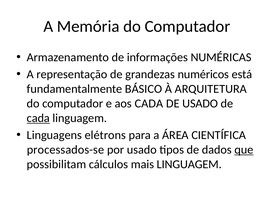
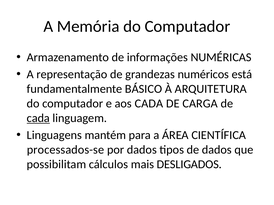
DE USADO: USADO -> CARGA (200, 104)
elétrons: elétrons -> mantém (105, 135)
por usado: usado -> dados (142, 150)
que underline: present -> none (244, 150)
mais LINGUAGEM: LINGUAGEM -> DESLIGADOS (189, 165)
